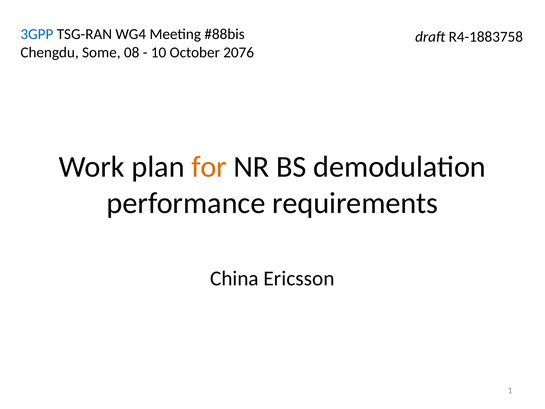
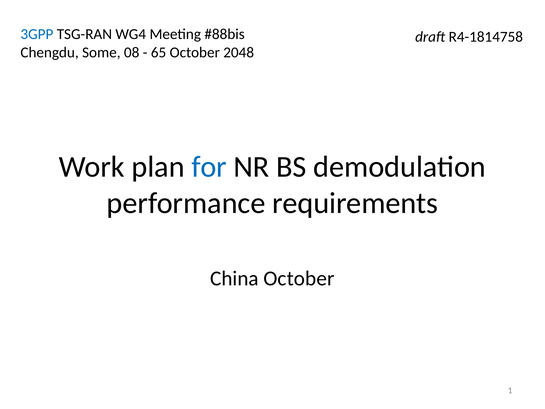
R4-1883758: R4-1883758 -> R4-1814758 (486, 37)
10: 10 -> 65 (159, 52)
2076: 2076 -> 2048 (239, 52)
for colour: orange -> blue (209, 167)
China Ericsson: Ericsson -> October (299, 278)
